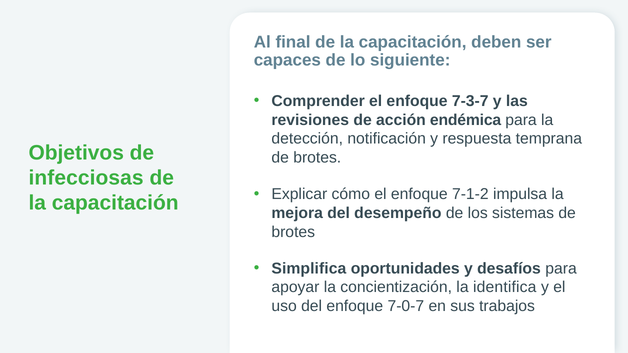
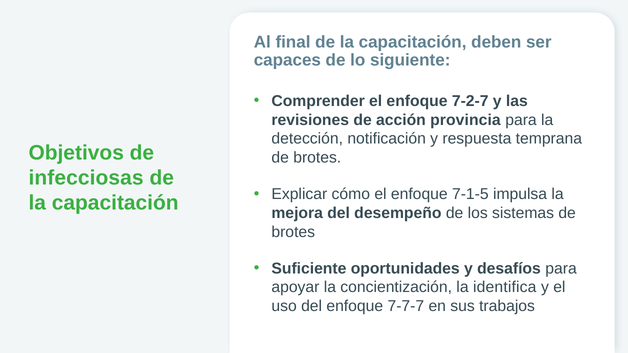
7-3-7: 7-3-7 -> 7-2-7 (470, 101)
endémica: endémica -> provincia (465, 120)
7-1-2: 7-1-2 -> 7-1-5 (470, 194)
Simplifica: Simplifica -> Suficiente (309, 269)
7-0-7: 7-0-7 -> 7-7-7 (406, 306)
